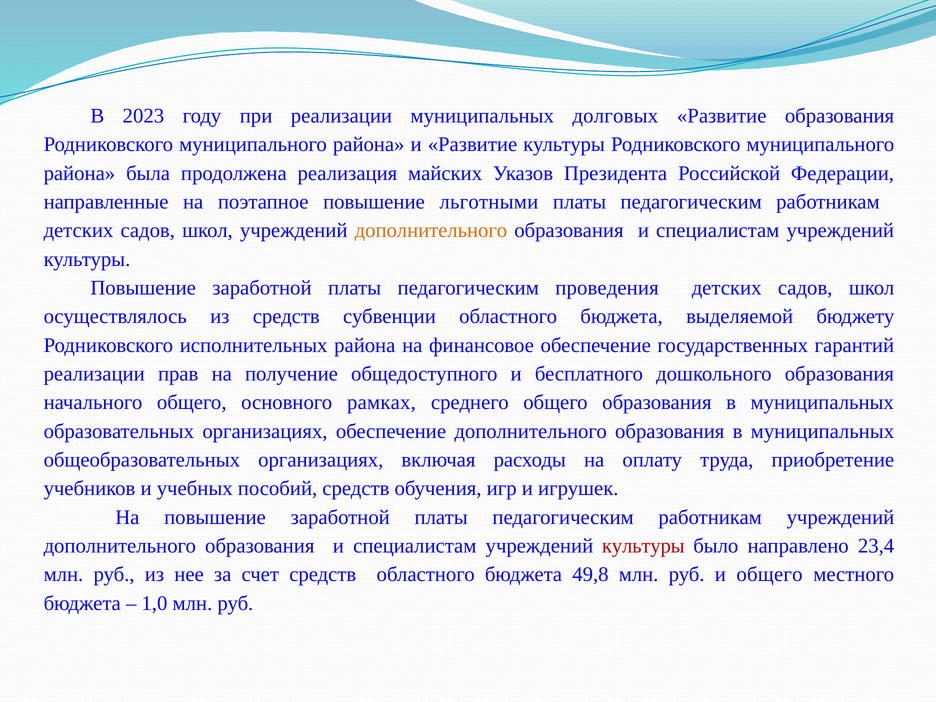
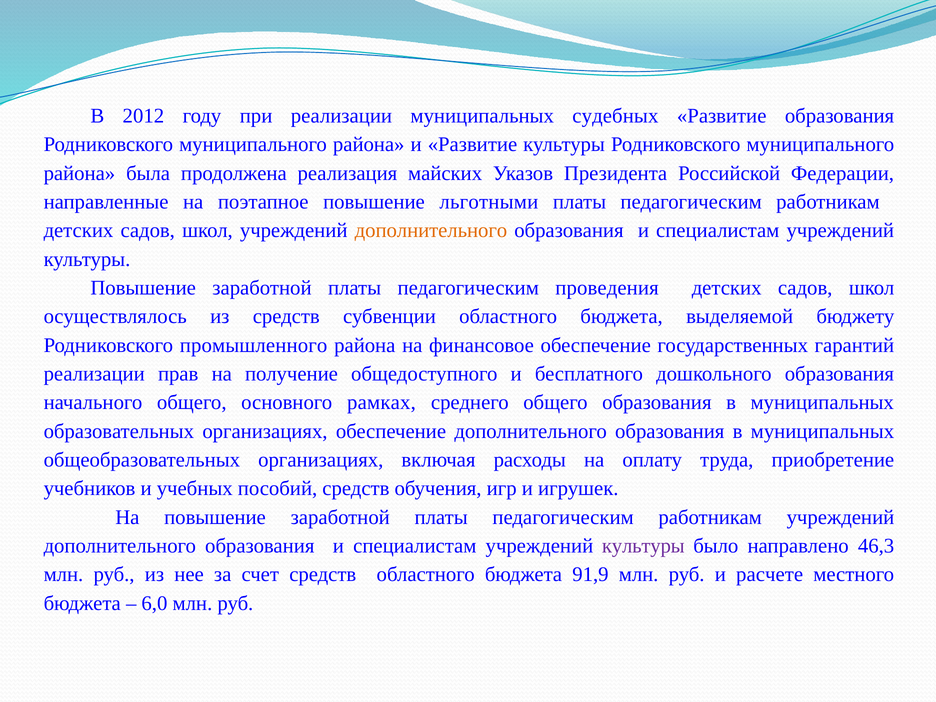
2023: 2023 -> 2012 (143, 116)
долговых: долговых -> судебных (615, 116)
исполнительных: исполнительных -> промышленного (254, 345)
культуры colour: red -> purple (643, 546)
23,4: 23,4 -> 46,3 (876, 546)
49,8: 49,8 -> 91,9 (590, 575)
и общего: общего -> расчете (770, 575)
1,0: 1,0 -> 6,0 (154, 603)
